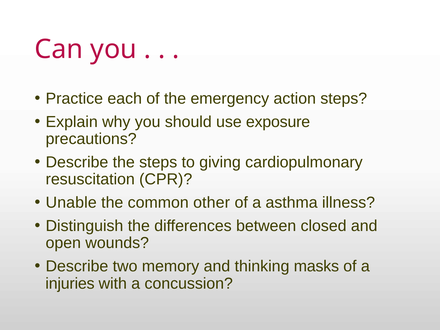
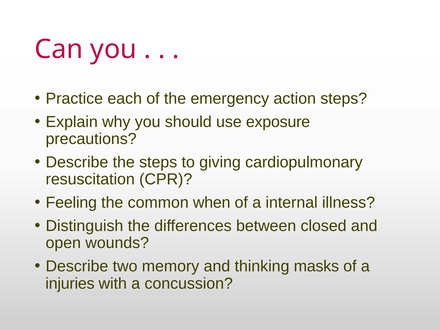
Unable: Unable -> Feeling (71, 203)
other: other -> when (212, 203)
asthma: asthma -> internal (292, 203)
